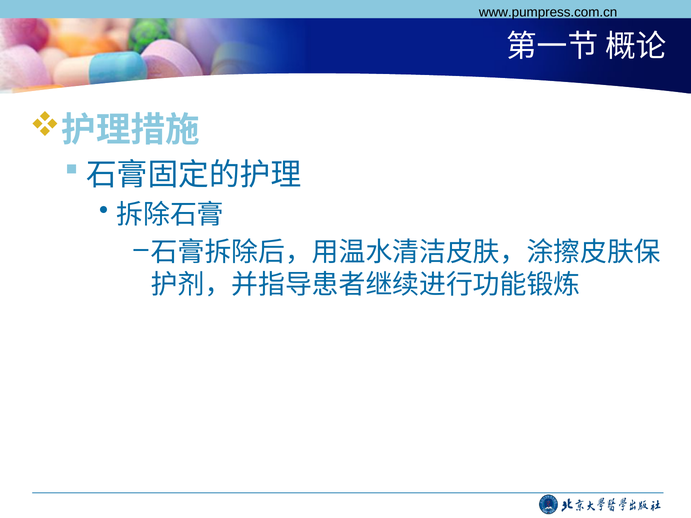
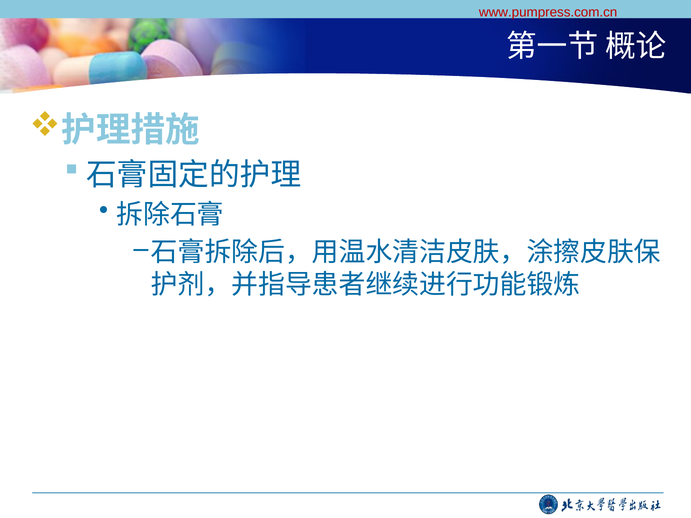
www.pumpress.com.cn colour: black -> red (548, 12)
